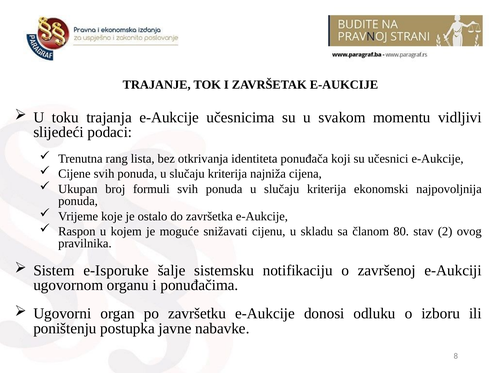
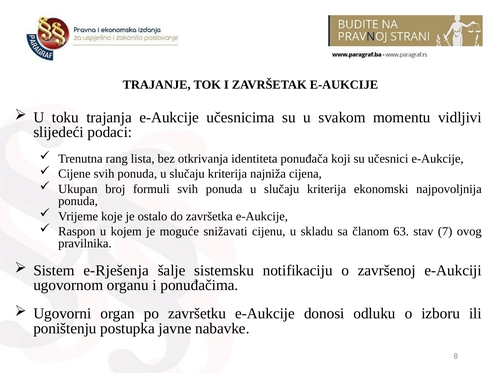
80: 80 -> 63 (401, 231)
2: 2 -> 7 (445, 231)
e-Isporuke: e-Isporuke -> e-Rješenja (116, 270)
